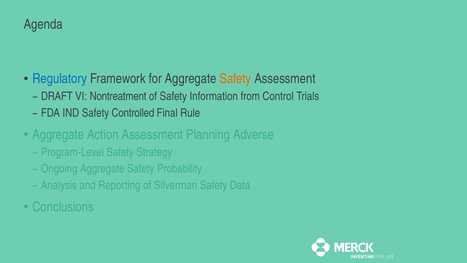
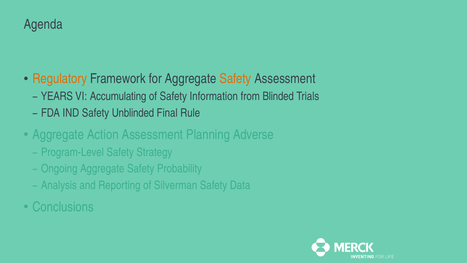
Regulatory colour: blue -> orange (60, 79)
DRAFT: DRAFT -> YEARS (57, 96)
Nontreatment: Nontreatment -> Accumulating (118, 96)
Control: Control -> Blinded (278, 96)
Controlled: Controlled -> Unblinded (133, 113)
